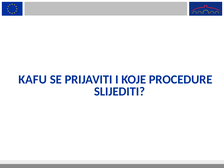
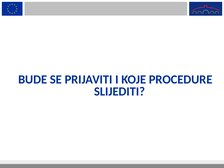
KAFU: KAFU -> BUDE (33, 80)
